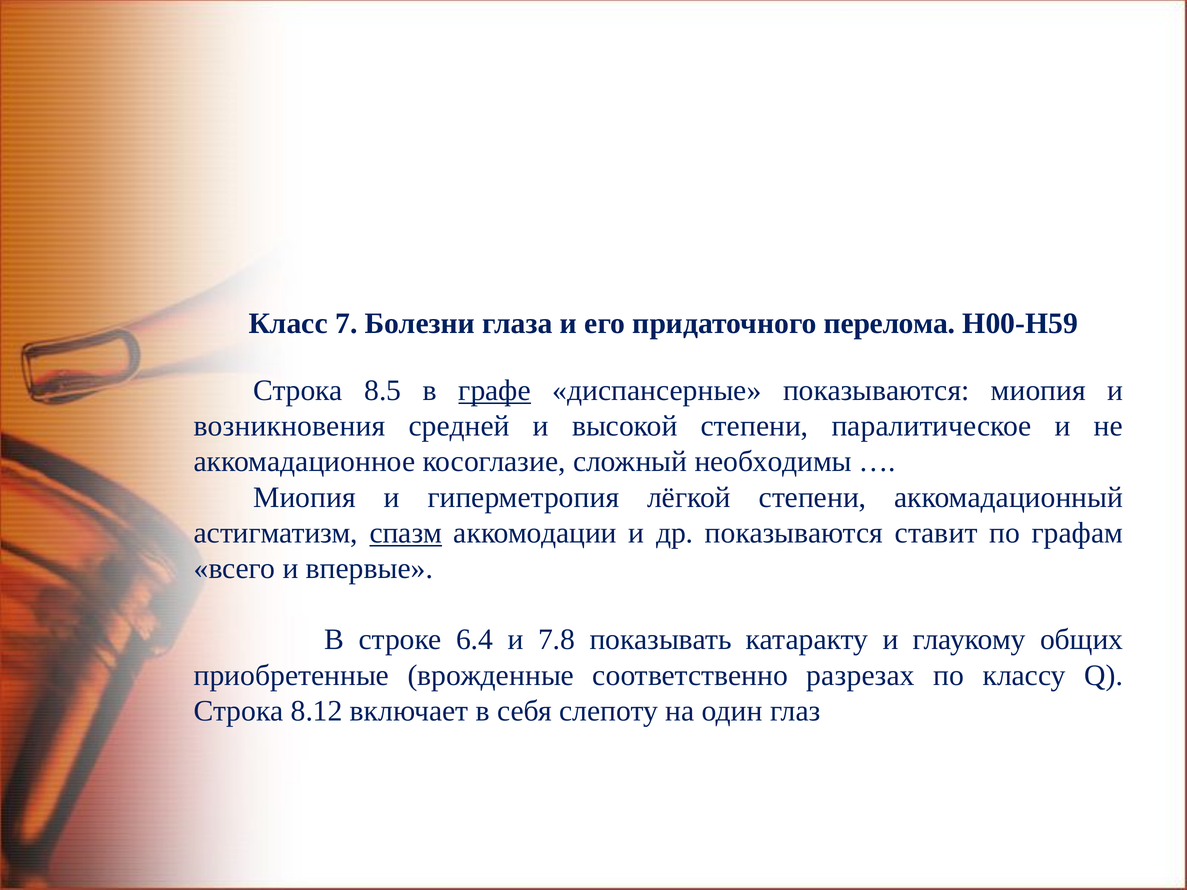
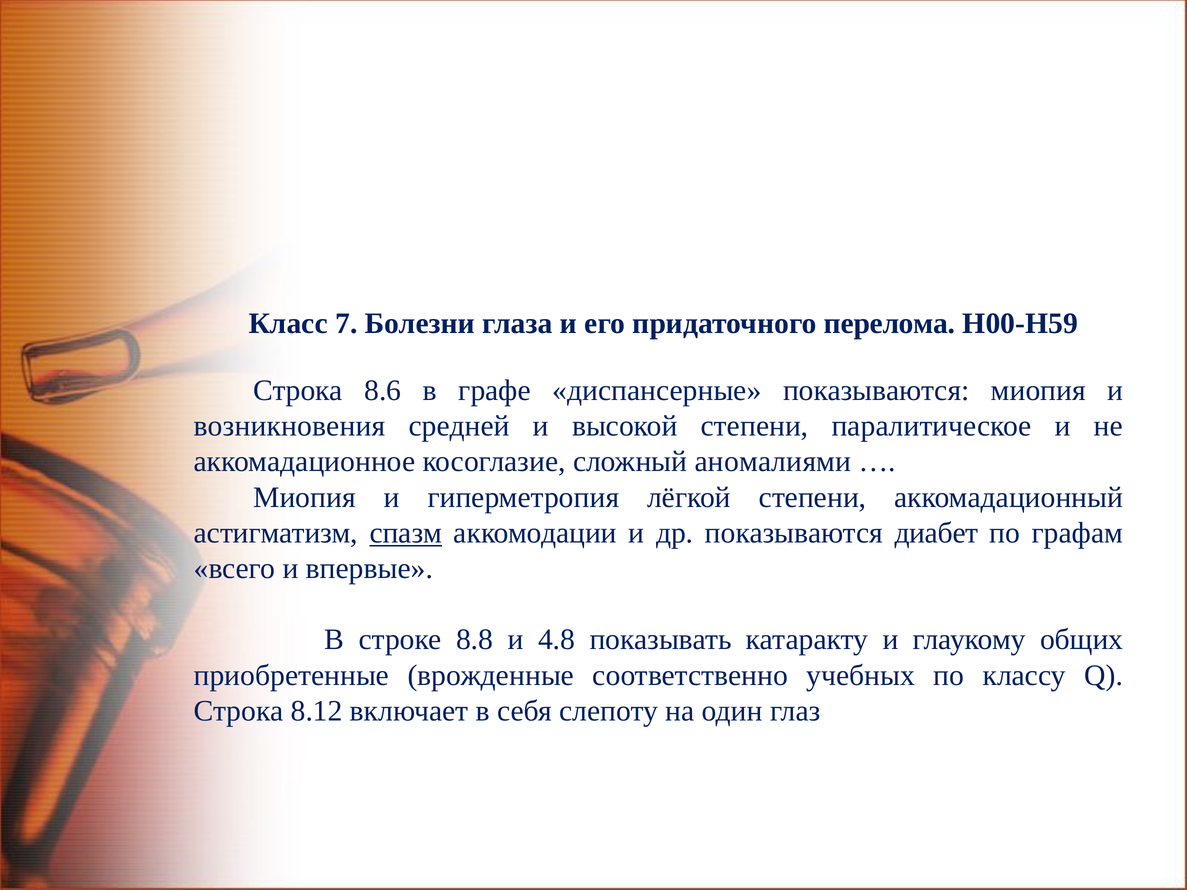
8.5: 8.5 -> 8.6 (383, 391)
графе underline: present -> none (495, 391)
необходимы: необходимы -> аномалиями (773, 462)
ставит: ставит -> диабет (936, 533)
6.4: 6.4 -> 8.8 (475, 640)
7.8: 7.8 -> 4.8 (557, 640)
разрезах: разрезах -> учебных (861, 675)
